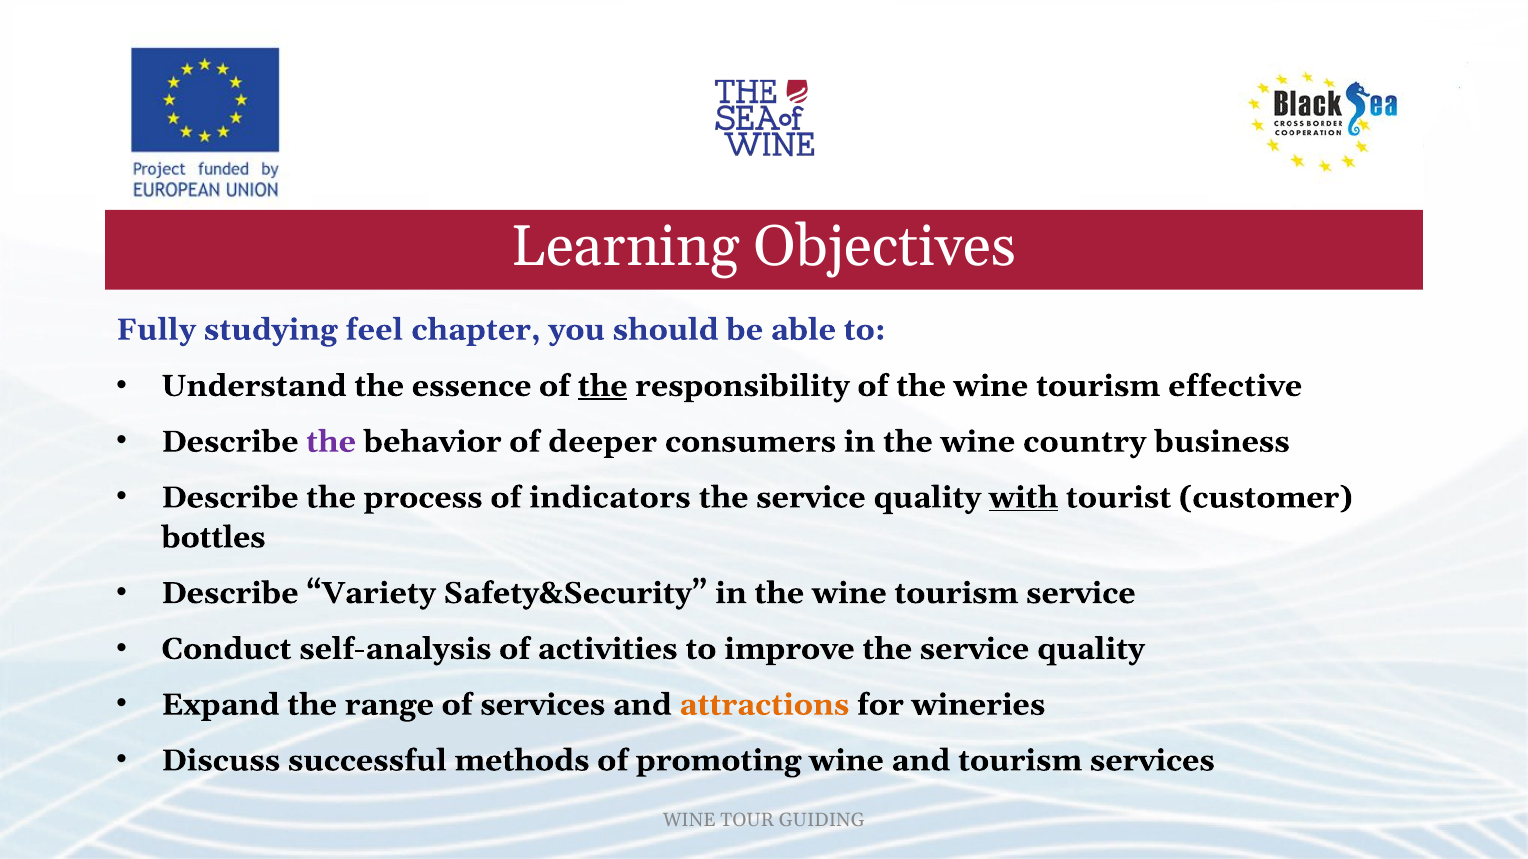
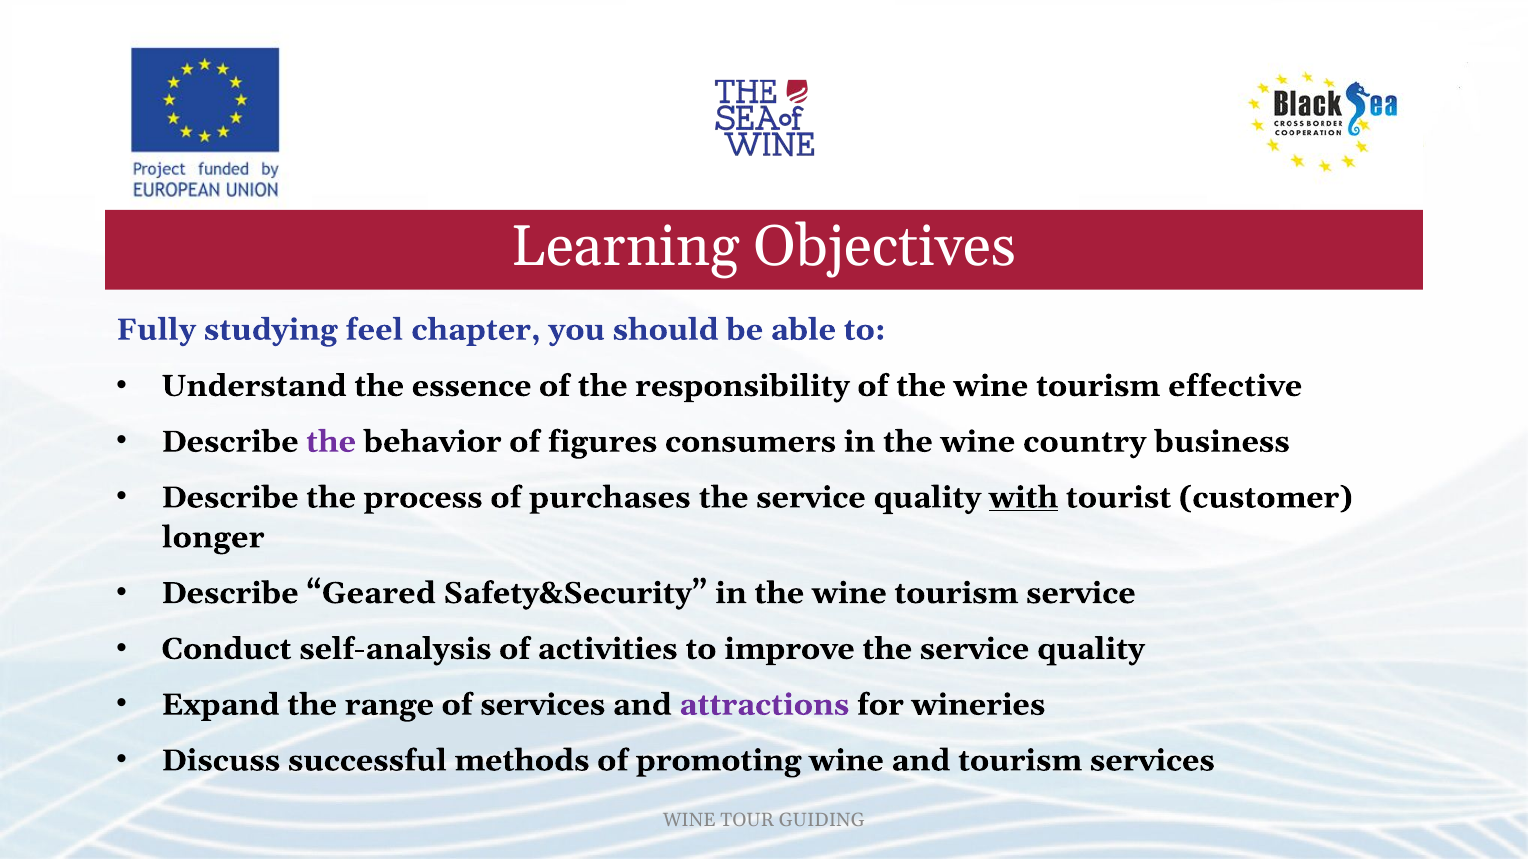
the underline: present -> none (603, 386)
deeper: deeper -> figures (603, 442)
indicators: indicators -> purchases (610, 498)
bottles: bottles -> longer (213, 538)
Variety: Variety -> Geared (371, 593)
attractions colour: orange -> purple (764, 705)
